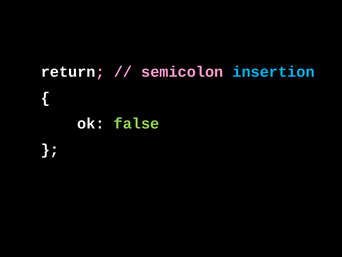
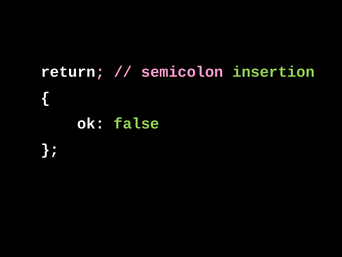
insertion colour: light blue -> light green (274, 72)
